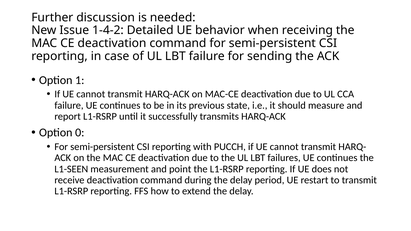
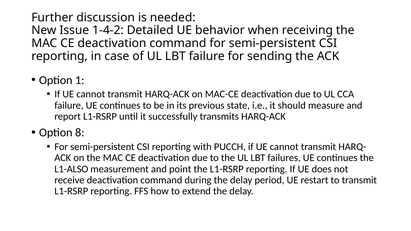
0: 0 -> 8 (80, 133)
L1-SEEN: L1-SEEN -> L1-ALSO (71, 169)
